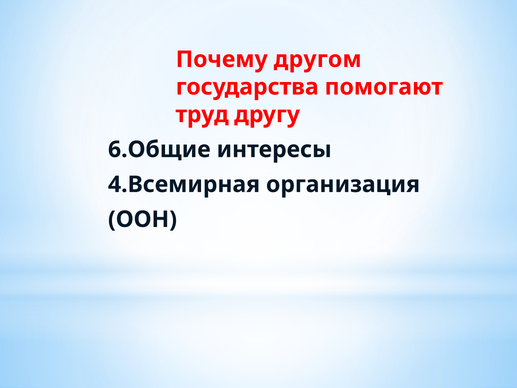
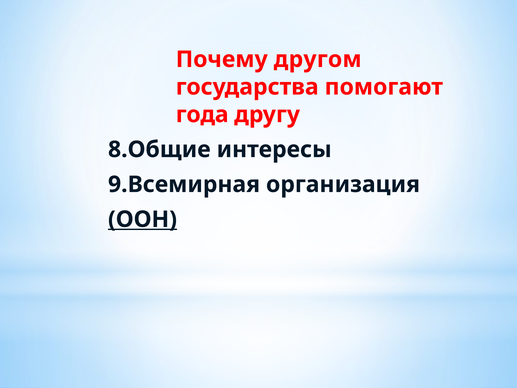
труд: труд -> года (202, 115)
6.Общие: 6.Общие -> 8.Общие (159, 149)
4.Всемирная: 4.Всемирная -> 9.Всемирная (184, 184)
ООН underline: none -> present (142, 219)
